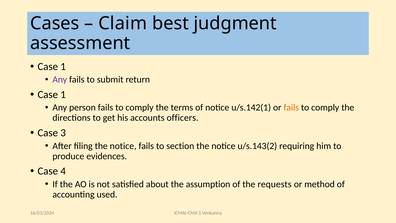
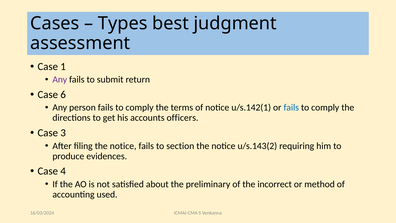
Claim: Claim -> Types (123, 23)
1: 1 -> 6 (63, 95)
fails colour: orange -> blue (291, 107)
assumption: assumption -> preliminary (208, 184)
requests: requests -> incorrect (275, 184)
